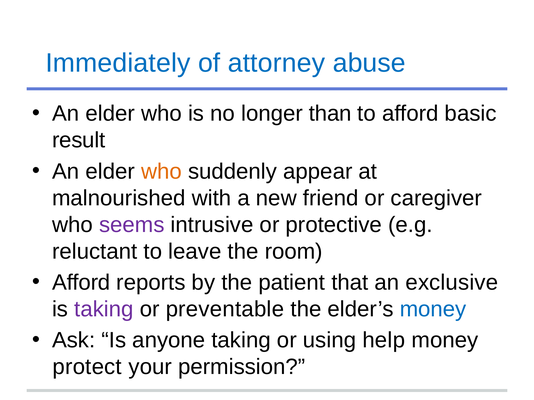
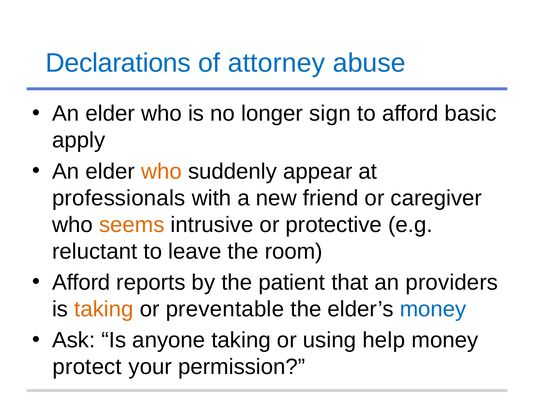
Immediately: Immediately -> Declarations (118, 63)
than: than -> sign (330, 114)
result: result -> apply (79, 140)
malnourished: malnourished -> professionals (119, 198)
seems colour: purple -> orange (132, 225)
exclusive: exclusive -> providers (452, 283)
taking colour: purple -> orange (104, 310)
